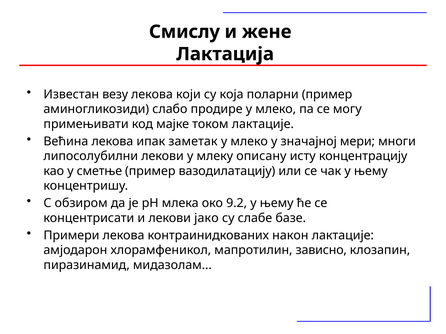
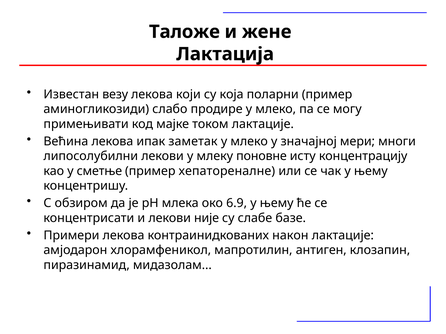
Смислу: Смислу -> Таложе (184, 32)
описану: описану -> поновне (262, 156)
вазодилатацију: вазодилатацију -> хепатореналне (227, 171)
9.2: 9.2 -> 6.9 (237, 203)
јако: јако -> није (207, 218)
зависно: зависно -> антиген (321, 251)
